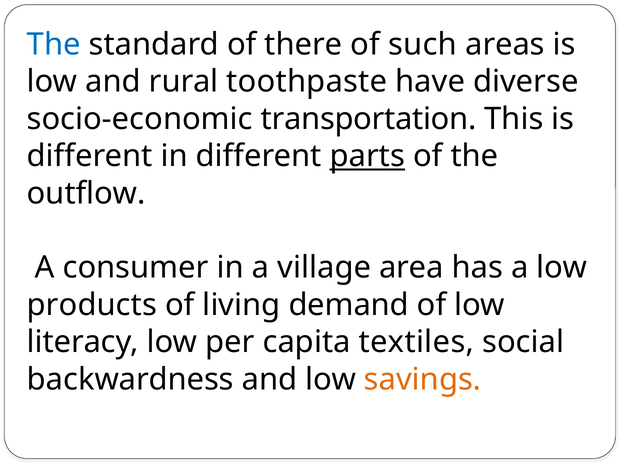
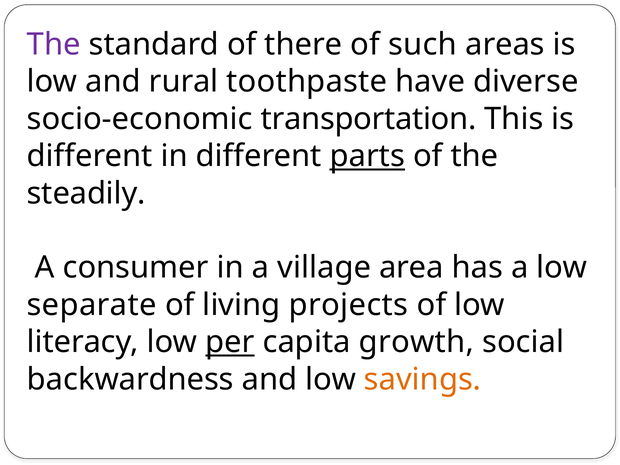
The colour: blue -> purple (54, 44)
outflow: outflow -> steadily (86, 193)
products: products -> separate (92, 305)
demand: demand -> projects (348, 305)
per underline: none -> present (230, 342)
textiles: textiles -> growth (416, 342)
